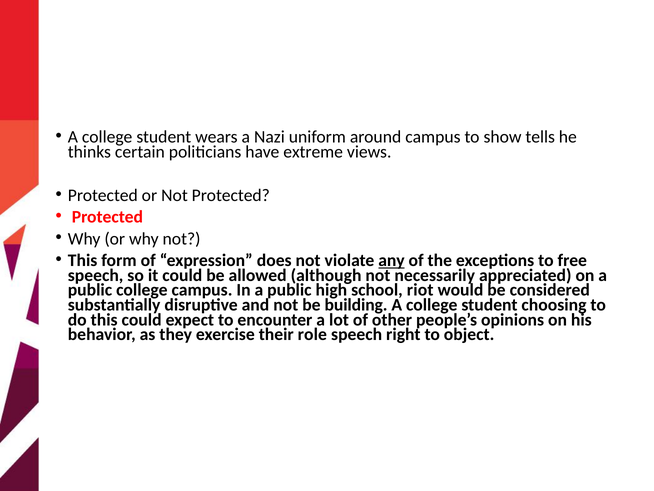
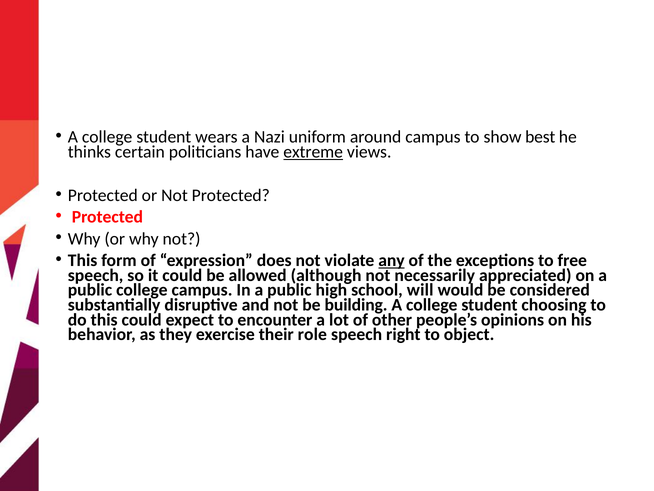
tells: tells -> best (540, 137)
extreme underline: none -> present (313, 152)
riot: riot -> will (420, 290)
